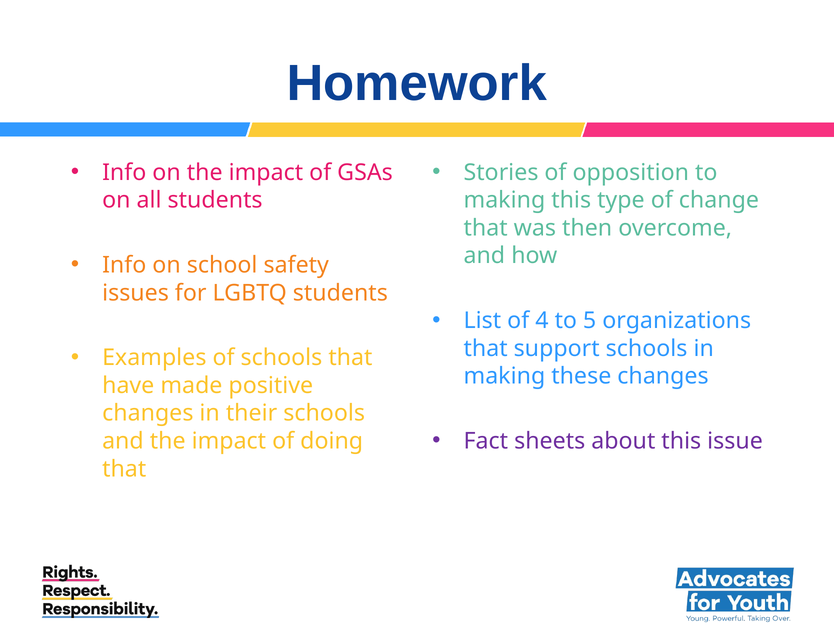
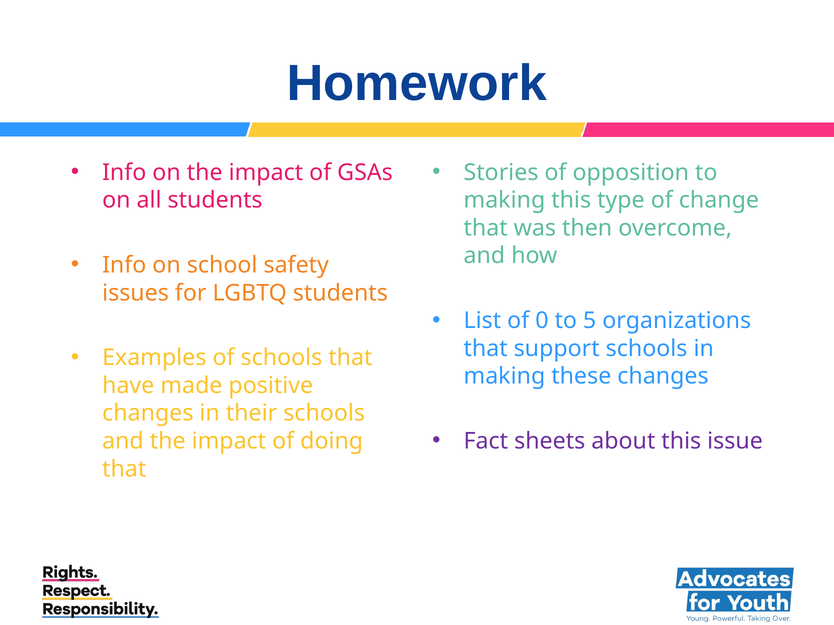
4: 4 -> 0 (542, 321)
